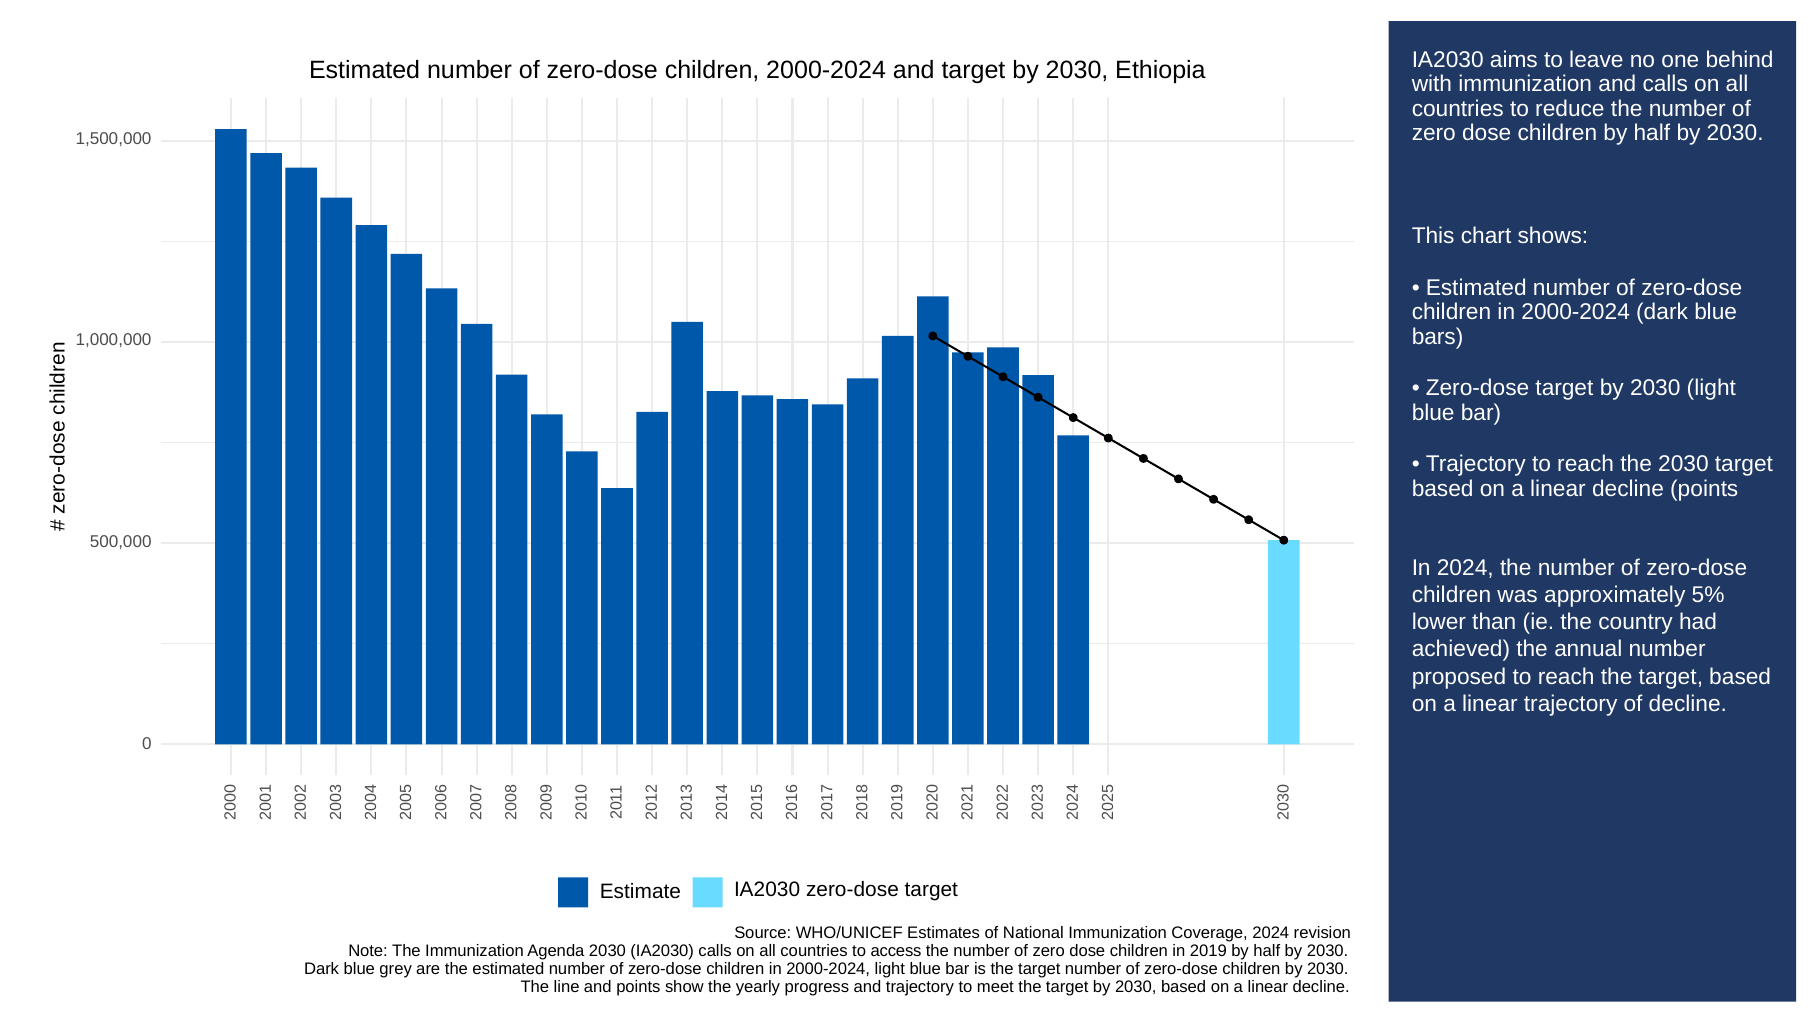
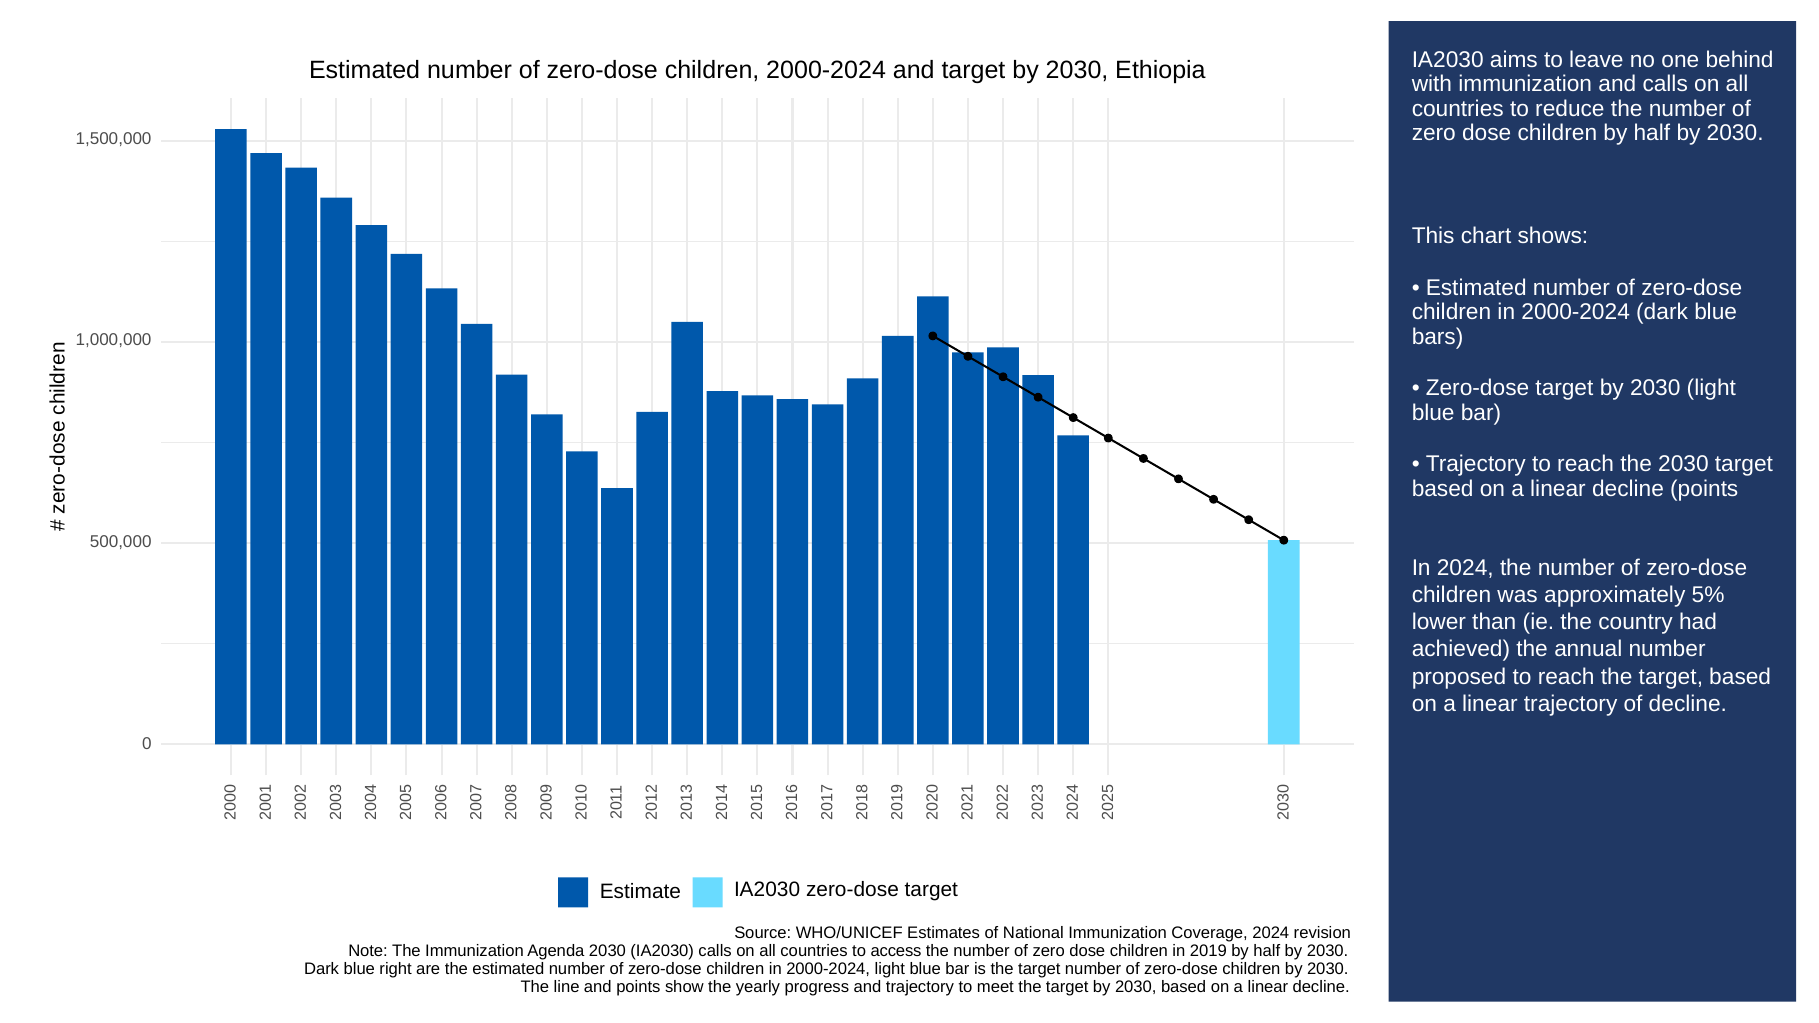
grey: grey -> right (396, 969)
